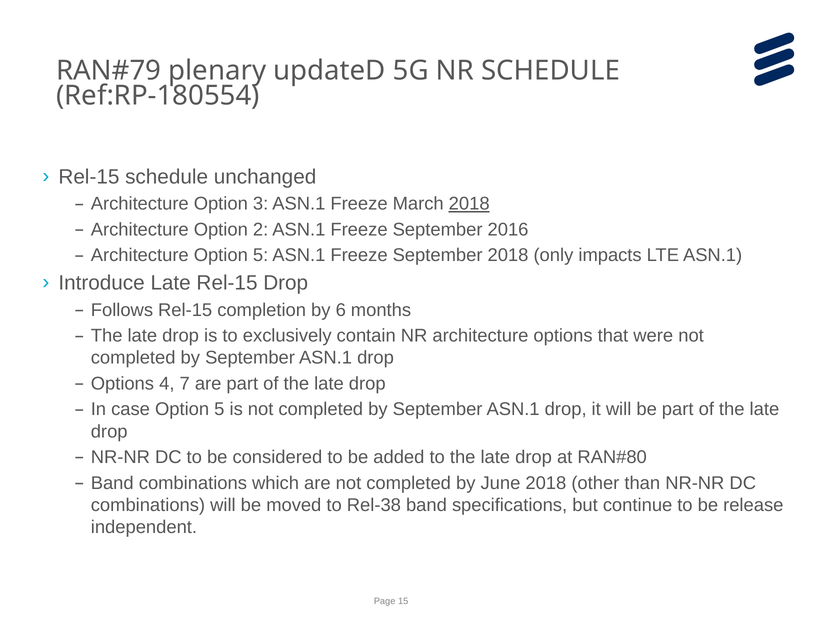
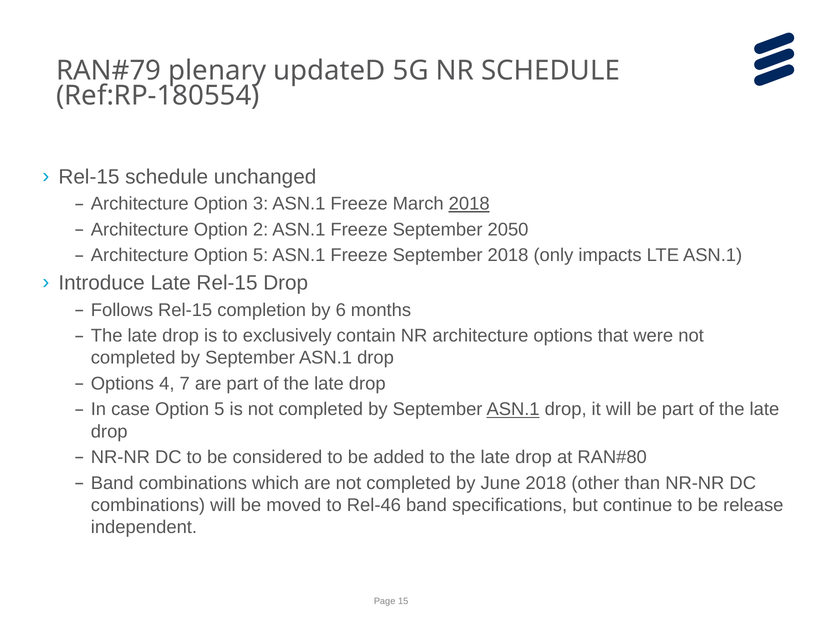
2016: 2016 -> 2050 (508, 230)
ASN.1 underline: none -> present (513, 410)
Rel-38: Rel-38 -> Rel-46 (374, 506)
